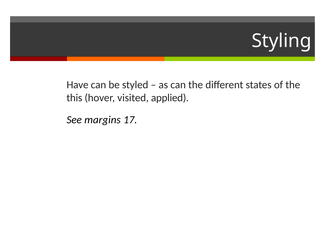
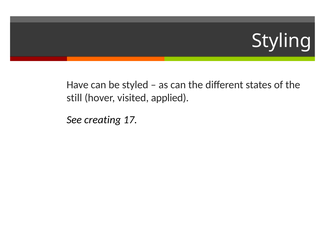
this: this -> still (74, 98)
margins: margins -> creating (103, 120)
